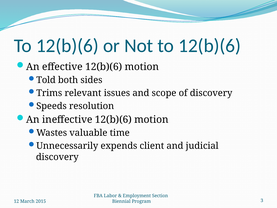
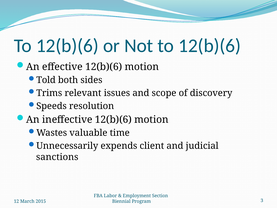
discovery: discovery -> sanctions (57, 157)
